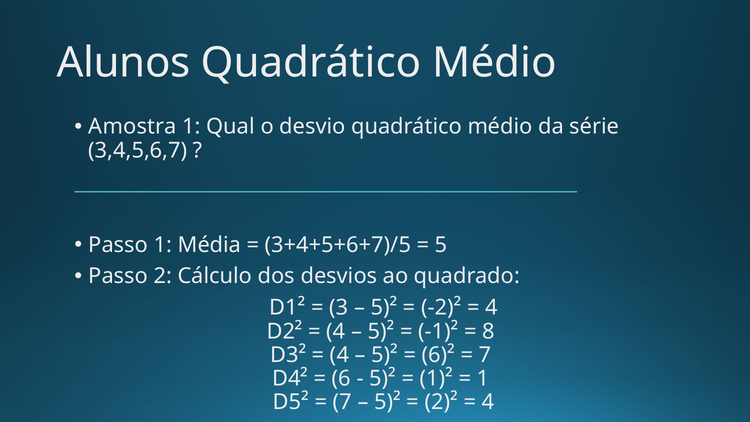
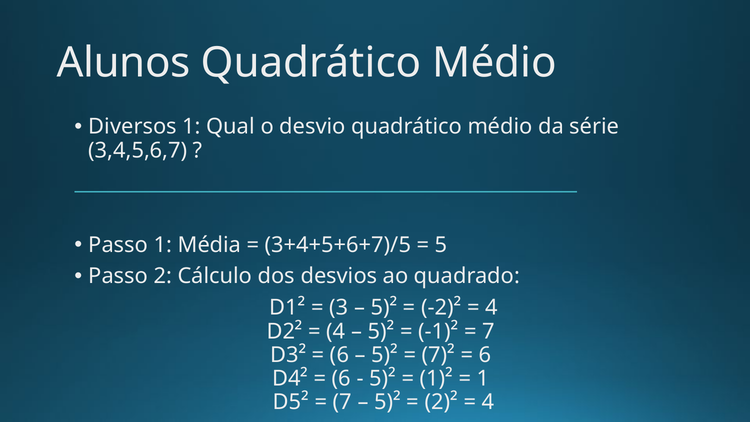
Amostra: Amostra -> Diversos (133, 127)
8: 8 -> 7 (489, 331)
4: 4 -> 6 (339, 355)
6)²: 6)² -> 7)² (438, 355)
7: 7 -> 6 (485, 355)
